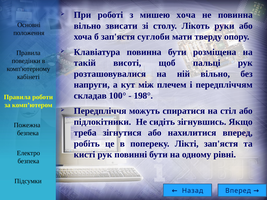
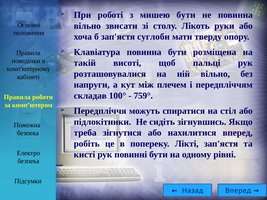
мишею хоча: хоча -> бути (186, 15)
198°: 198° -> 759° (143, 96)
